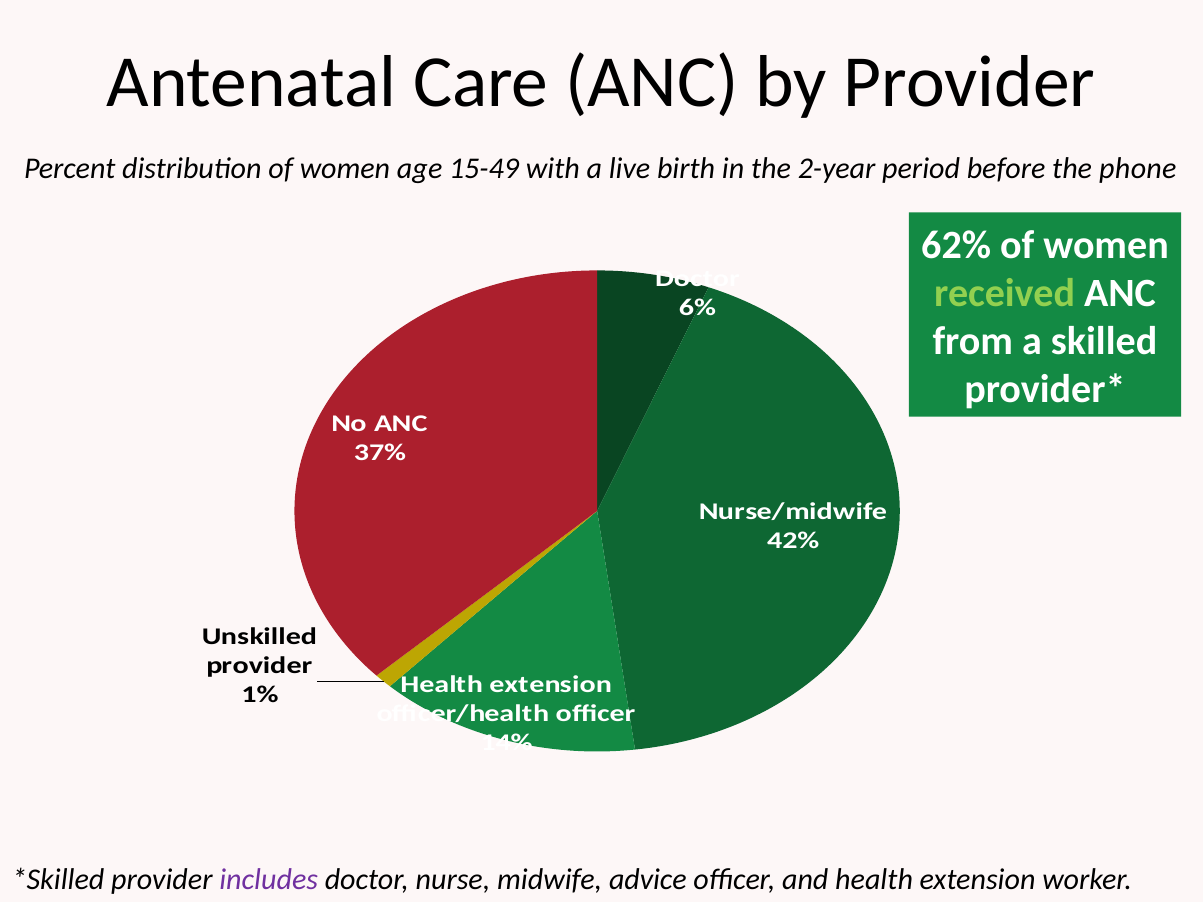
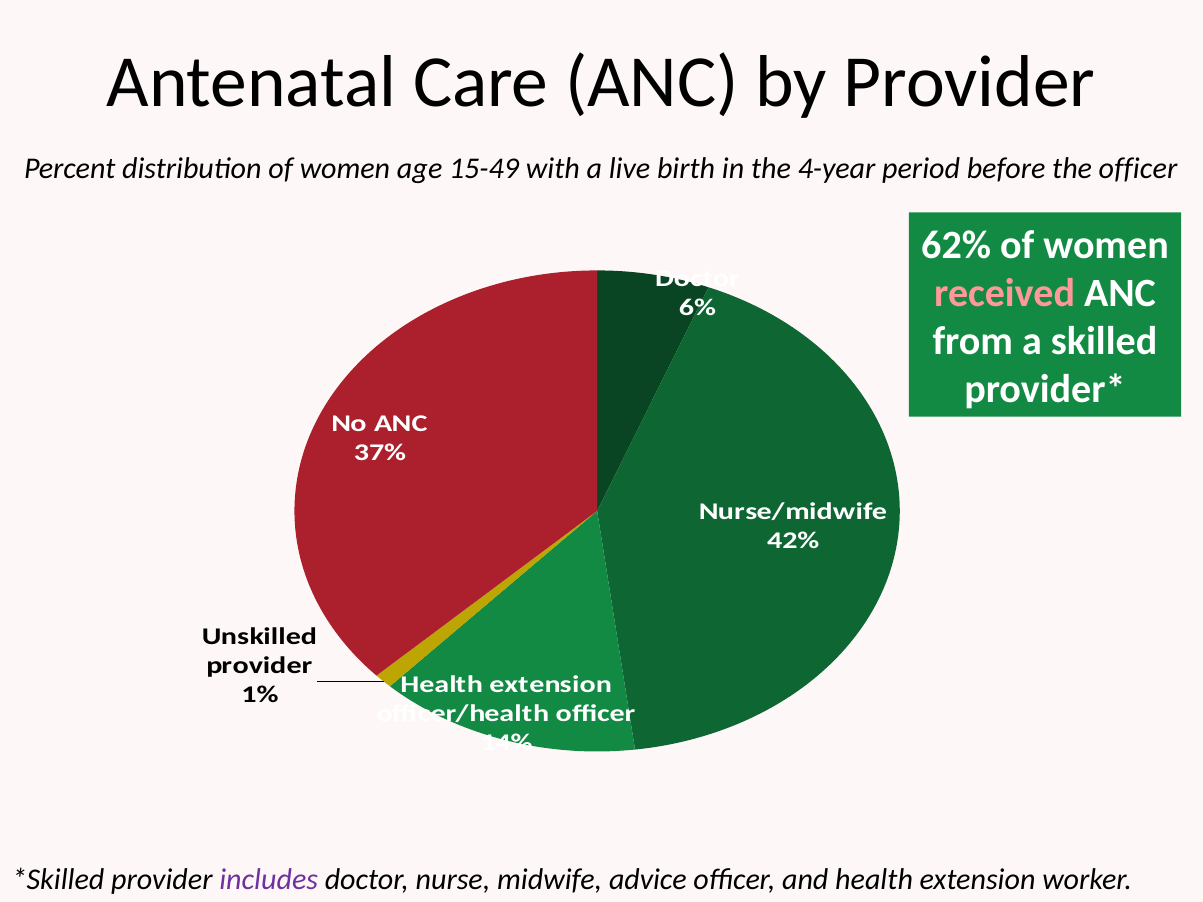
2-year: 2-year -> 4-year (837, 168)
the phone: phone -> officer (1138, 168)
received colour: light green -> pink (1005, 293)
